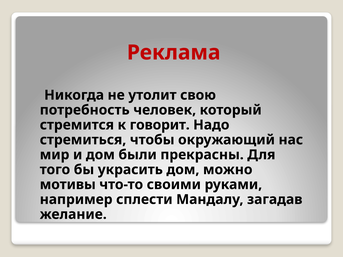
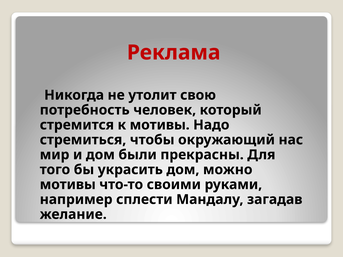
к говорит: говорит -> мотивы (160, 125)
